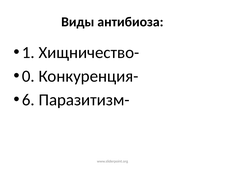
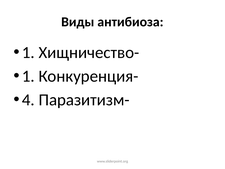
0: 0 -> 1 (28, 76)
6: 6 -> 4 (28, 100)
